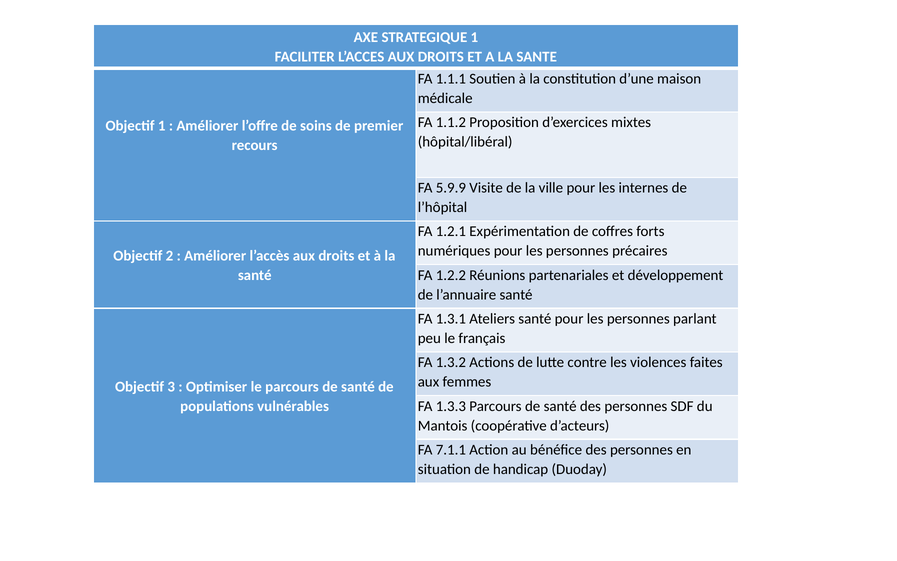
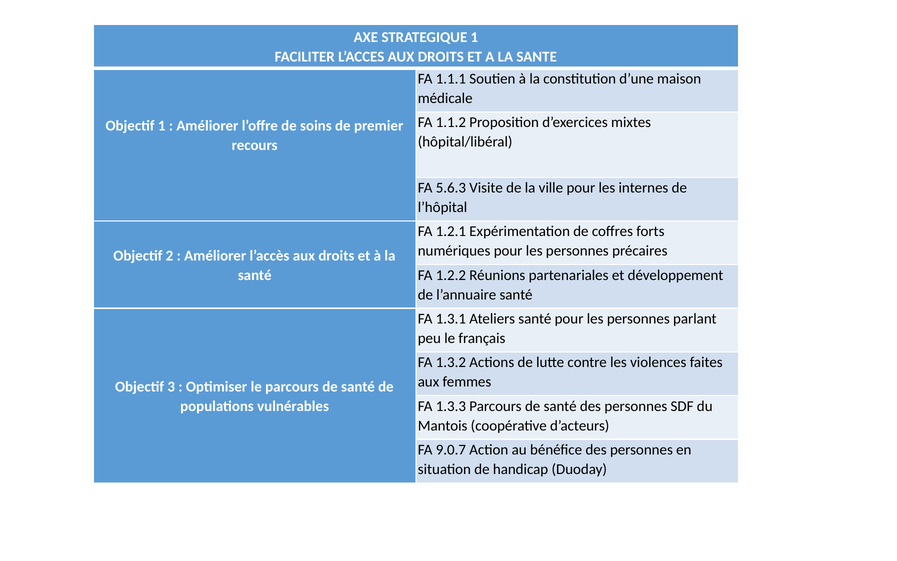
5.9.9: 5.9.9 -> 5.6.3 (451, 188)
7.1.1: 7.1.1 -> 9.0.7 (451, 450)
